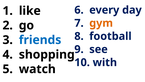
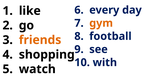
friends colour: blue -> orange (40, 40)
